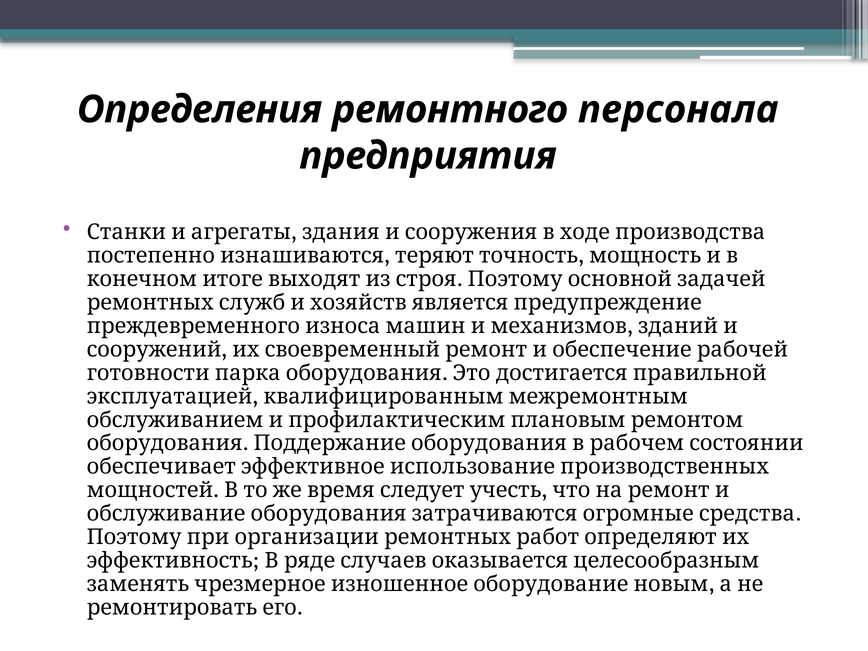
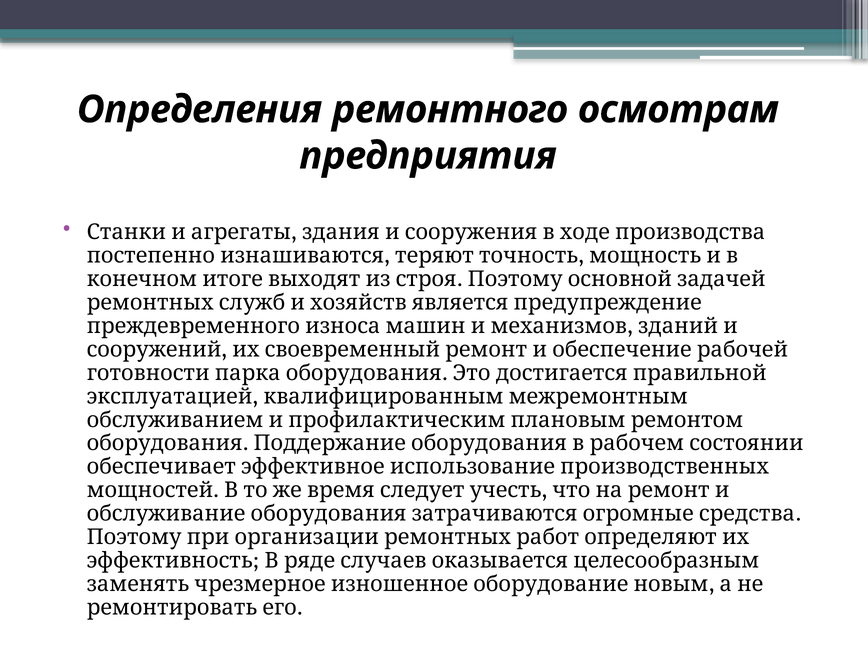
персонала: персонала -> осмотрам (679, 110)
